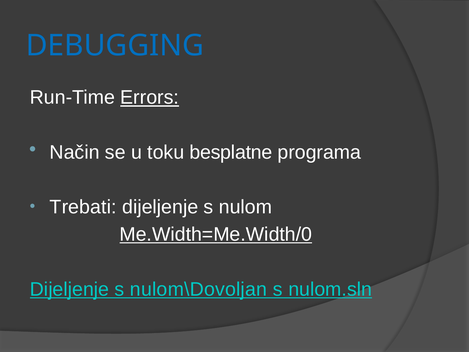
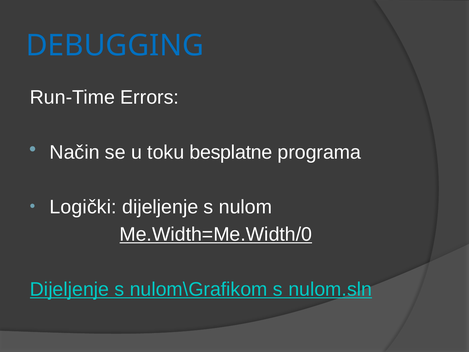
Errors underline: present -> none (150, 97)
Trebati: Trebati -> Logički (83, 207)
nulom\Dovoljan: nulom\Dovoljan -> nulom\Grafikom (199, 289)
